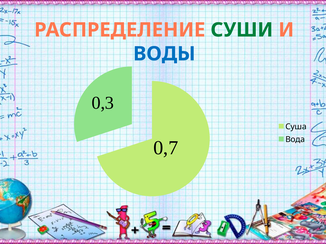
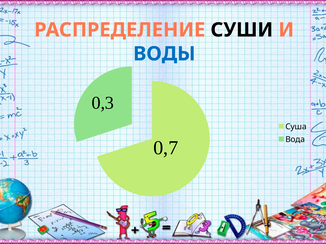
СУШИ colour: green -> black (242, 30)
